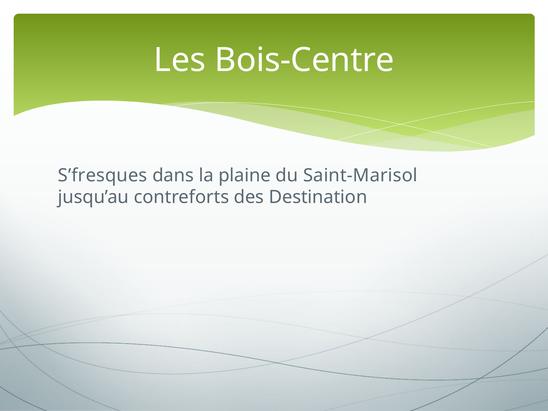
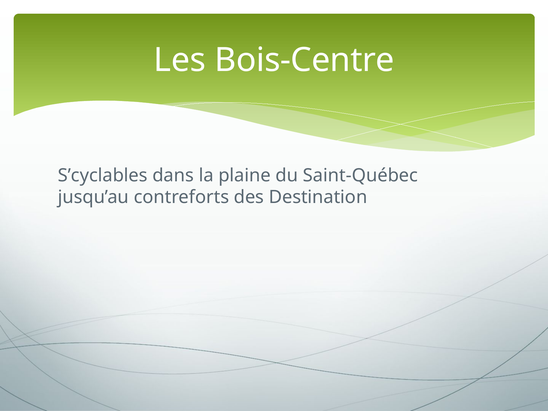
S’fresques: S’fresques -> S’cyclables (103, 175)
Saint-Marisol: Saint-Marisol -> Saint-Québec (360, 175)
